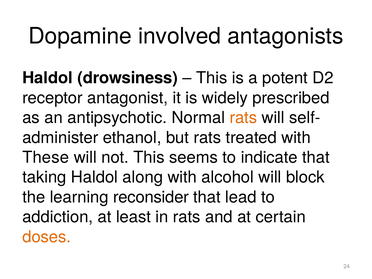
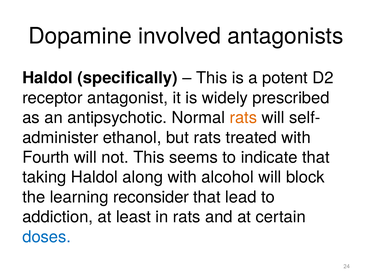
drowsiness: drowsiness -> specifically (128, 78)
These: These -> Fourth (46, 157)
doses colour: orange -> blue (47, 237)
